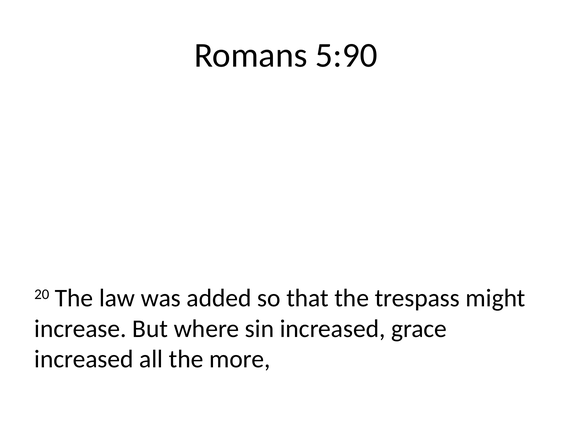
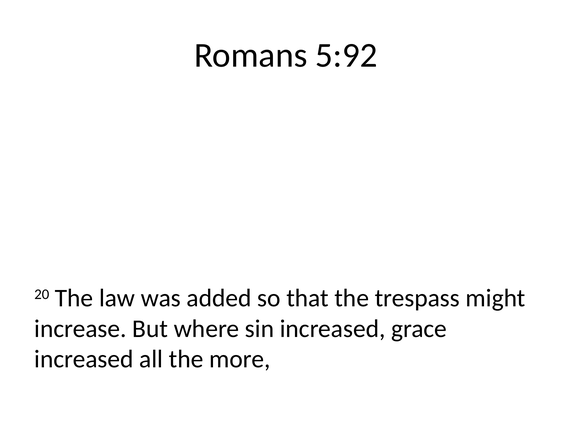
5:90: 5:90 -> 5:92 (346, 55)
